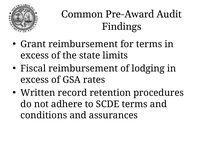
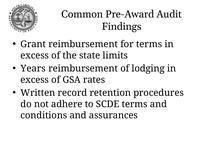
Fiscal: Fiscal -> Years (33, 68)
